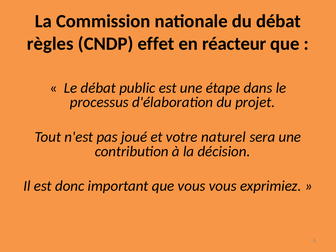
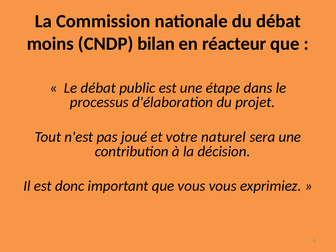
règles: règles -> moins (50, 44)
effet: effet -> bilan (156, 44)
